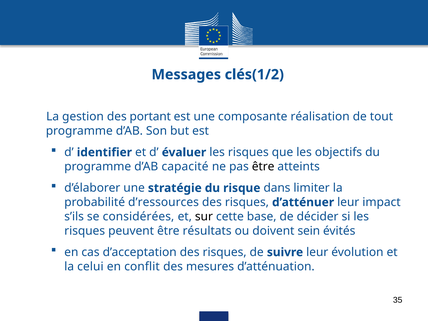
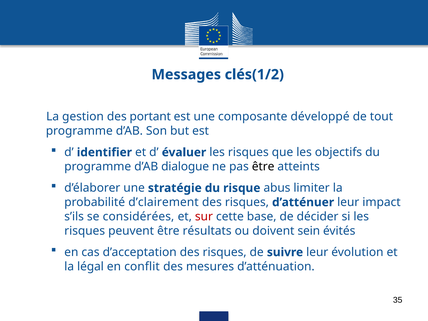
réalisation: réalisation -> développé (320, 117)
capacité: capacité -> dialogue (185, 167)
dans: dans -> abus (277, 188)
d’ressources: d’ressources -> d’clairement (164, 202)
sur colour: black -> red (204, 217)
celui: celui -> légal (90, 267)
